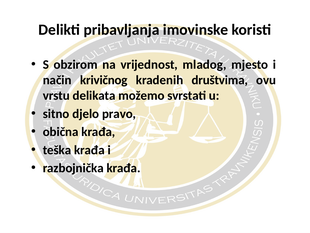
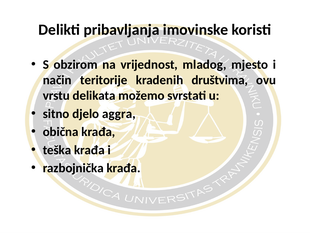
krivičnog: krivičnog -> teritorije (104, 80)
pravo: pravo -> aggra (119, 114)
